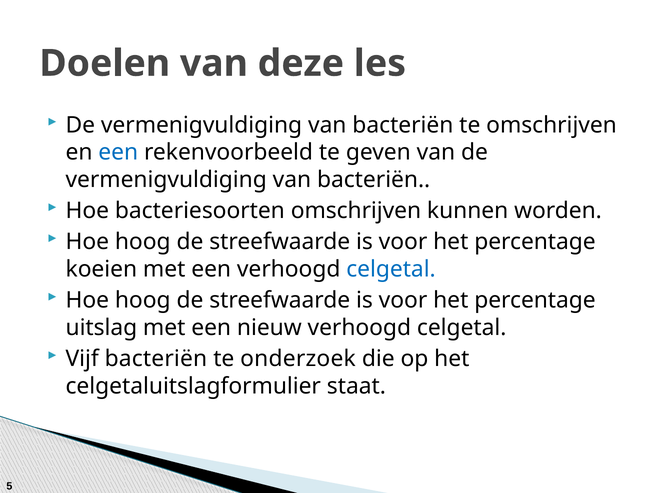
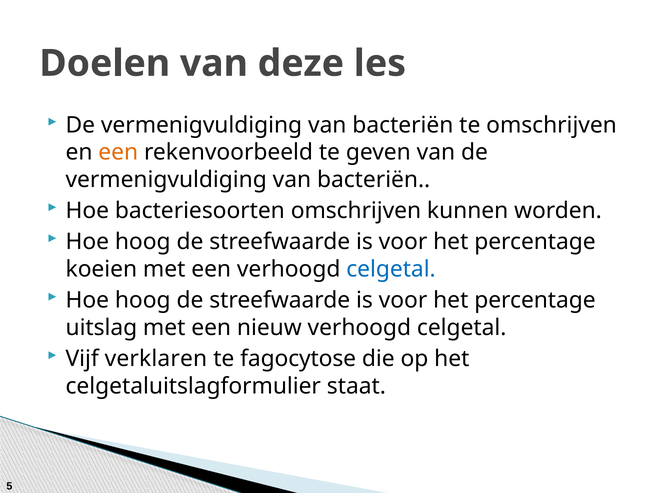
een colour: blue -> orange (118, 152)
Vijf bacteriën: bacteriën -> verklaren (156, 358)
onderzoek: onderzoek -> fagocytose (298, 358)
